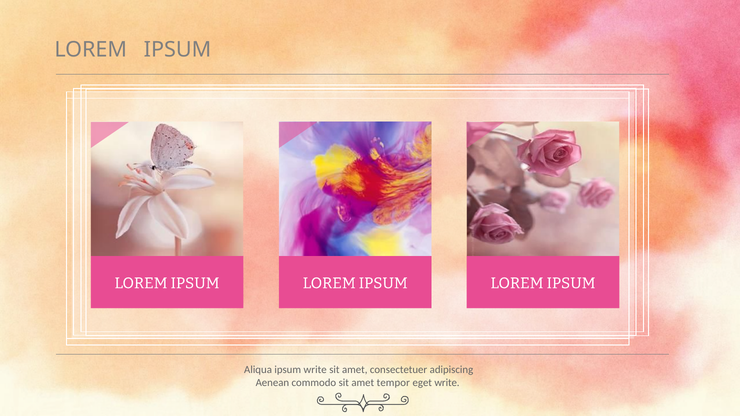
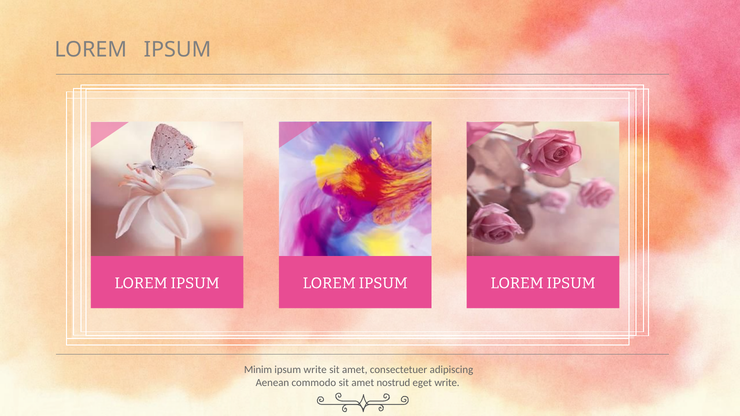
Aliqua: Aliqua -> Minim (258, 370)
tempor: tempor -> nostrud (393, 383)
